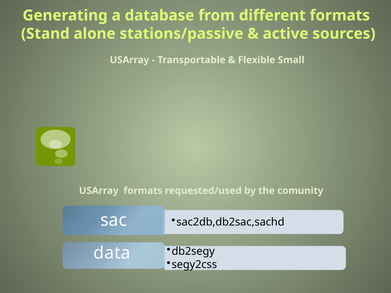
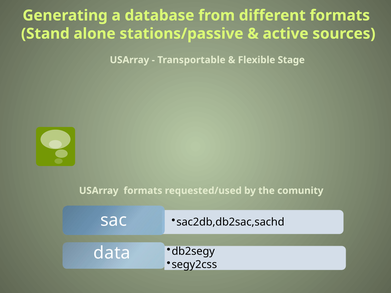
Small: Small -> Stage (291, 60)
